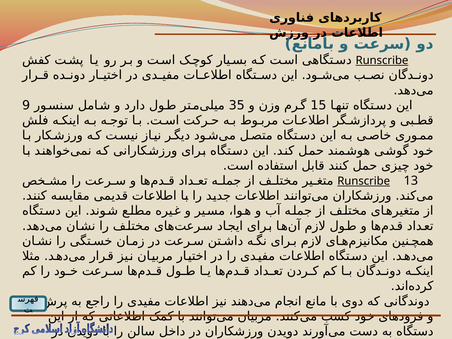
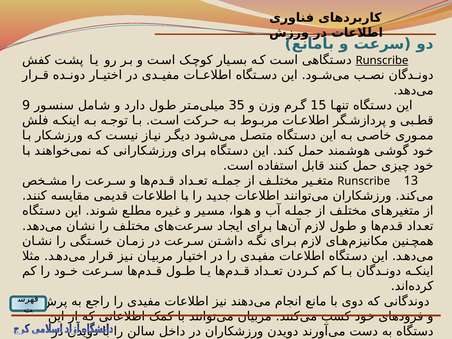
Runscribe underline: present -> none (364, 181)
